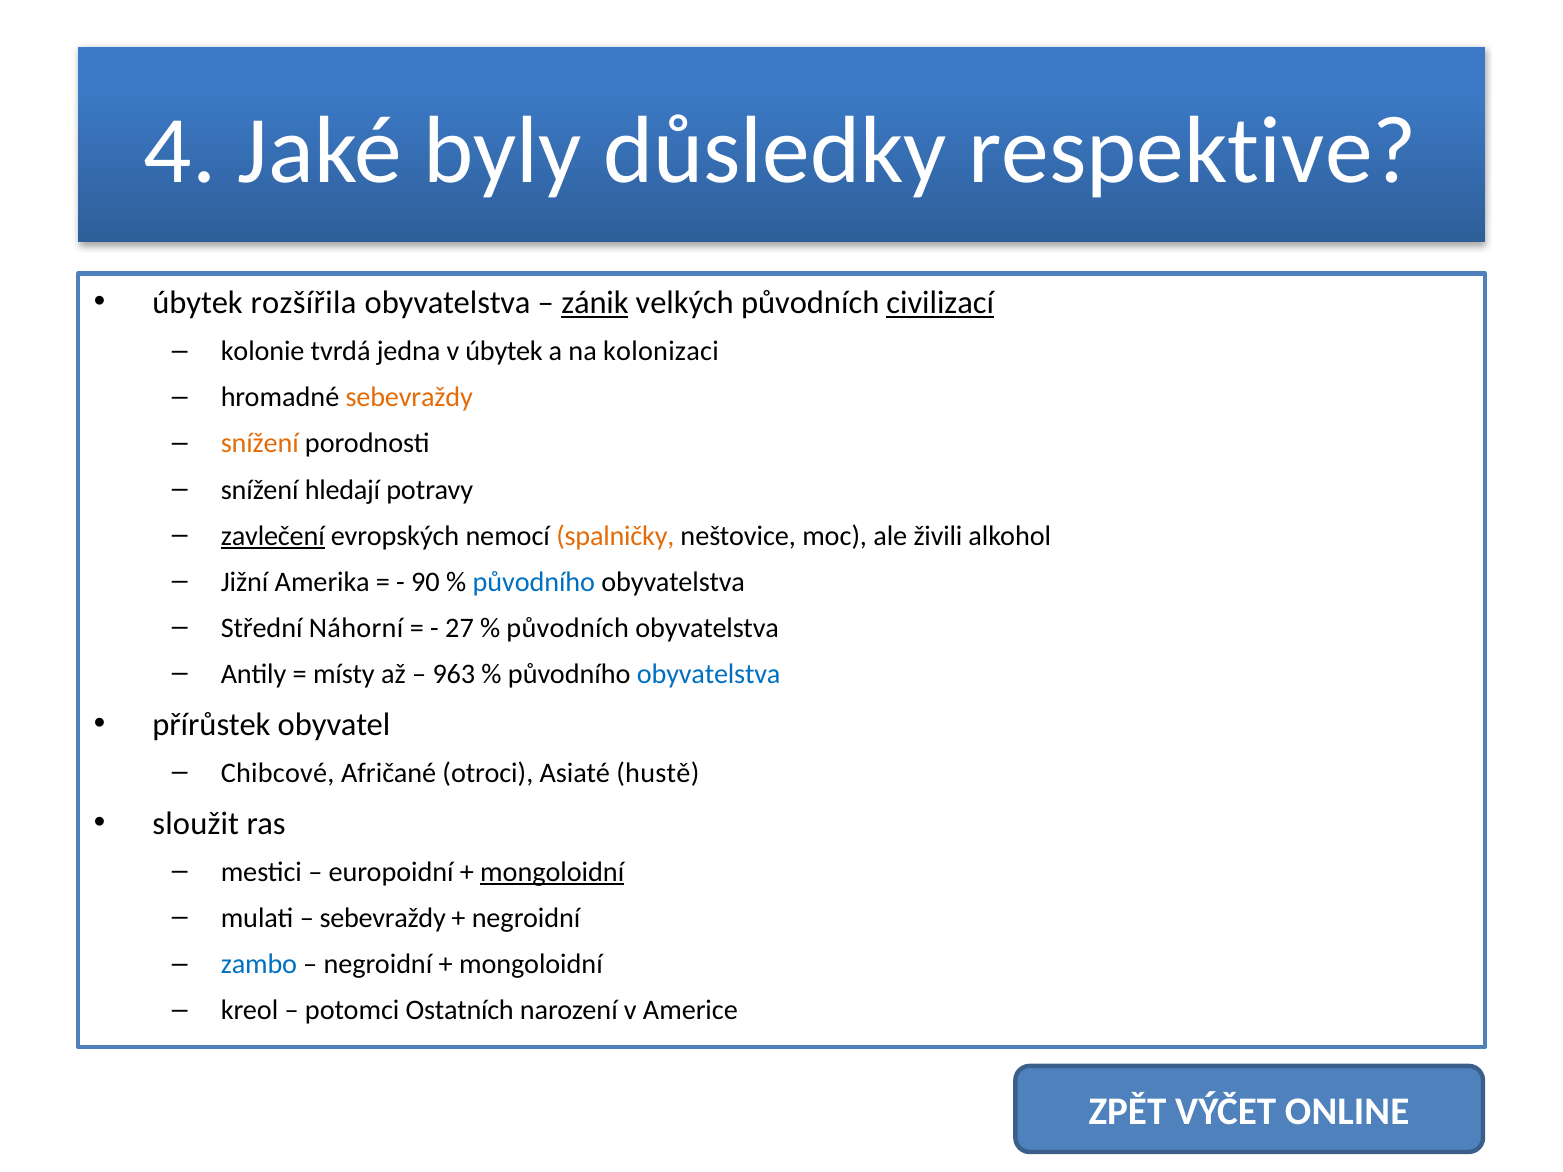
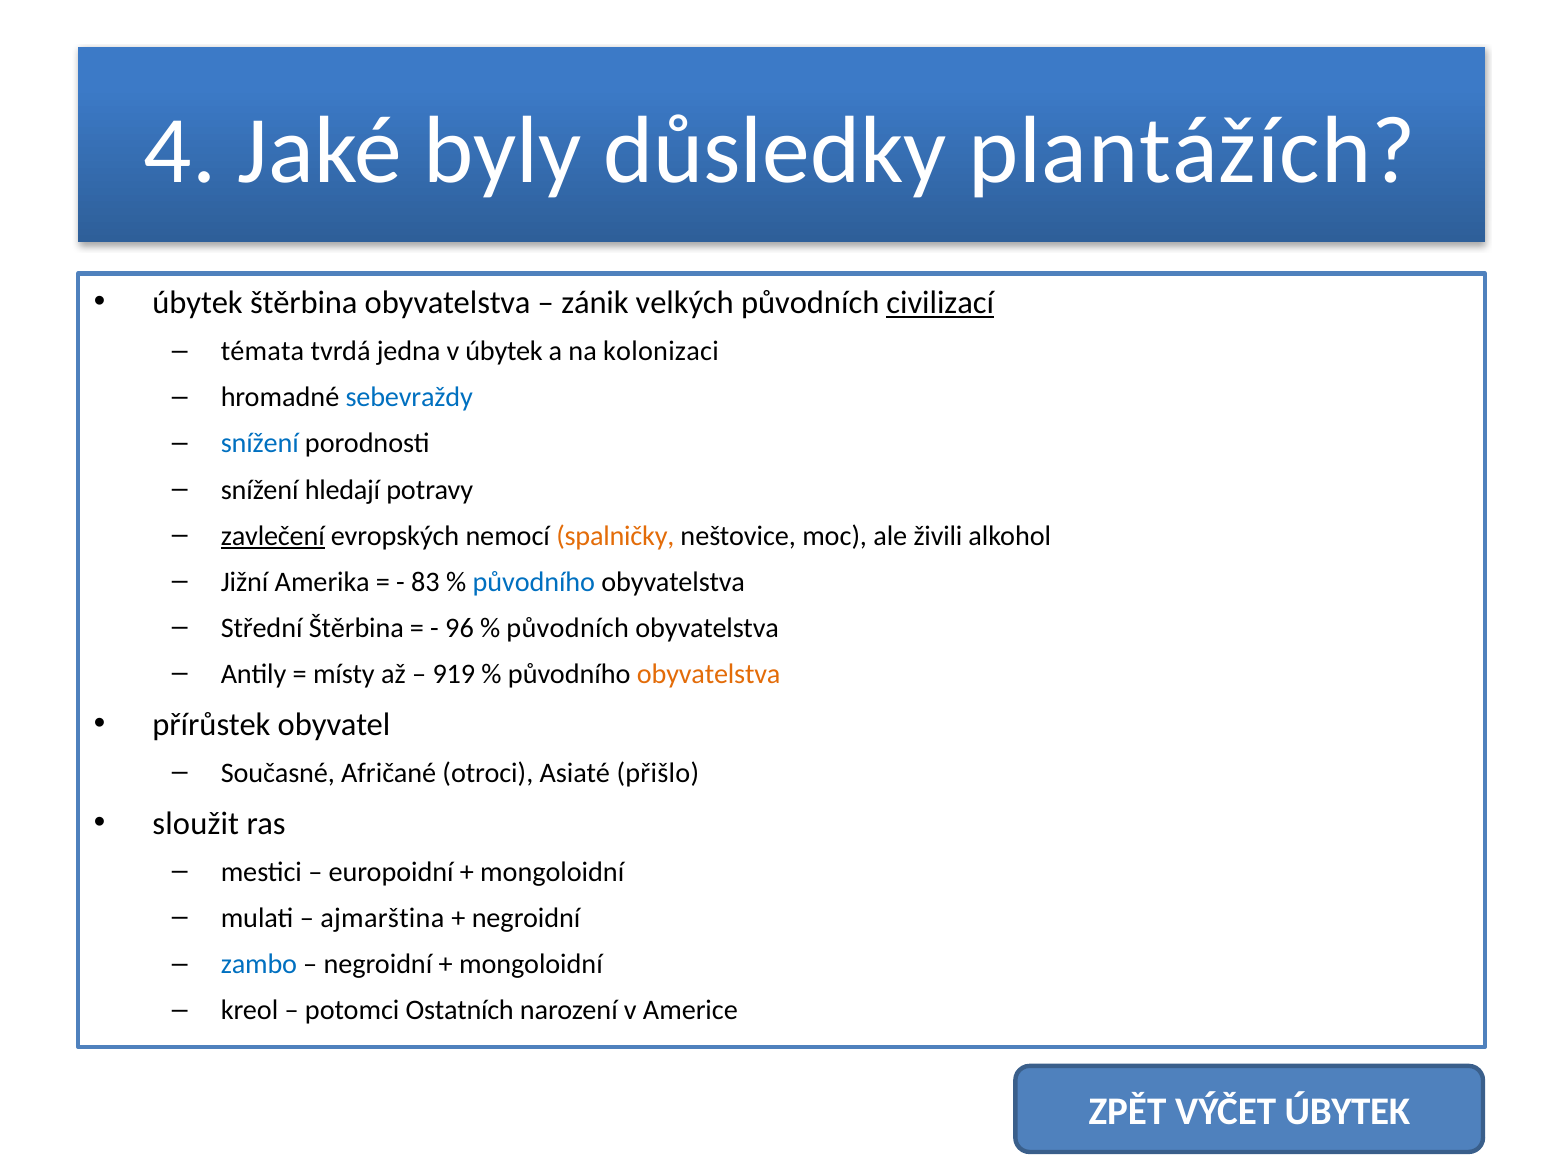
respektive: respektive -> plantážích (1192, 151)
úbytek rozšířila: rozšířila -> štěrbina (304, 303)
zánik underline: present -> none (595, 303)
kolonie: kolonie -> témata (262, 352)
sebevraždy colour: orange -> blue (409, 398)
snížení colour: orange -> blue (260, 444)
90: 90 -> 83 (425, 582)
Střední Náhorní: Náhorní -> Štěrbina (356, 628)
27: 27 -> 96 (460, 628)
963: 963 -> 919 (454, 674)
obyvatelstva colour: blue -> orange (709, 674)
Chibcové: Chibcové -> Současné (278, 773)
hustě: hustě -> přišlo (658, 773)
mongoloidní underline: present -> none (552, 872)
sebevraždy: sebevraždy -> ajmarština (382, 918)
VÝČET ONLINE: ONLINE -> ÚBYTEK (1347, 1112)
